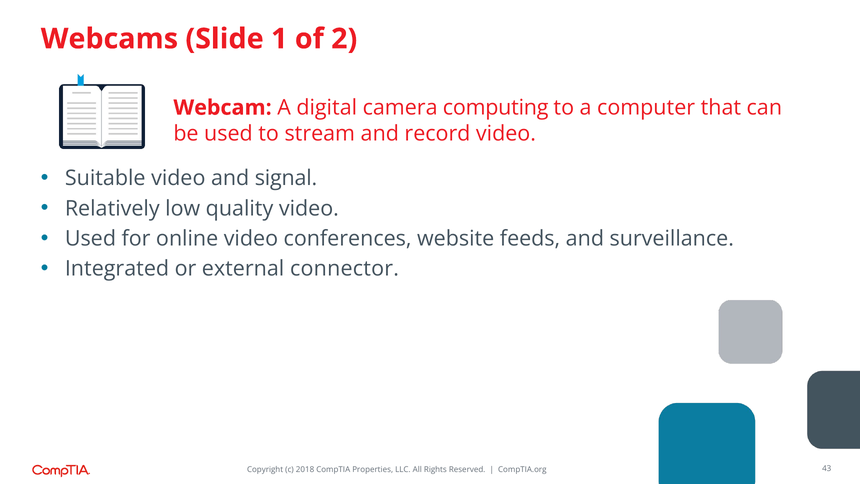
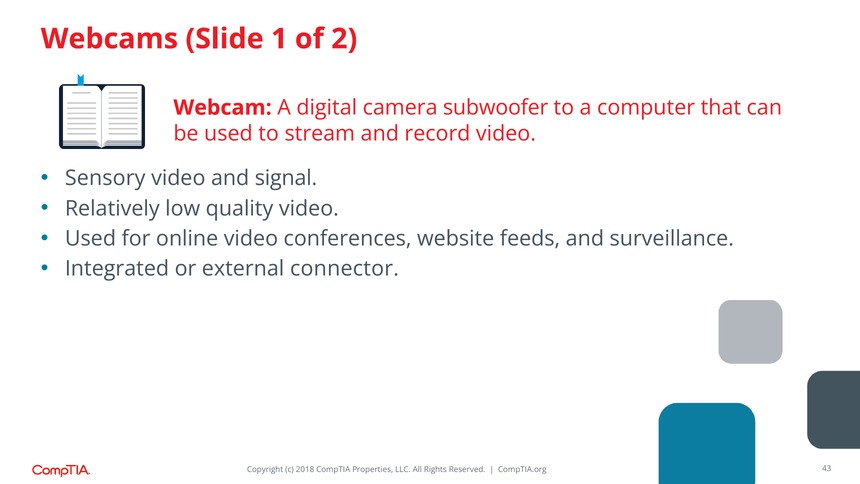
computing: computing -> subwoofer (496, 108)
Suitable: Suitable -> Sensory (105, 178)
